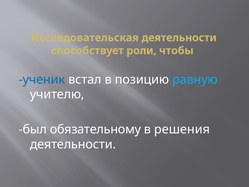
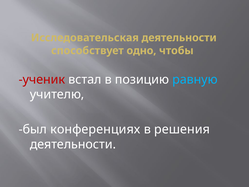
роли: роли -> одно (141, 51)
ученик colour: blue -> red (42, 79)
обязательному: обязательному -> конференциях (95, 129)
